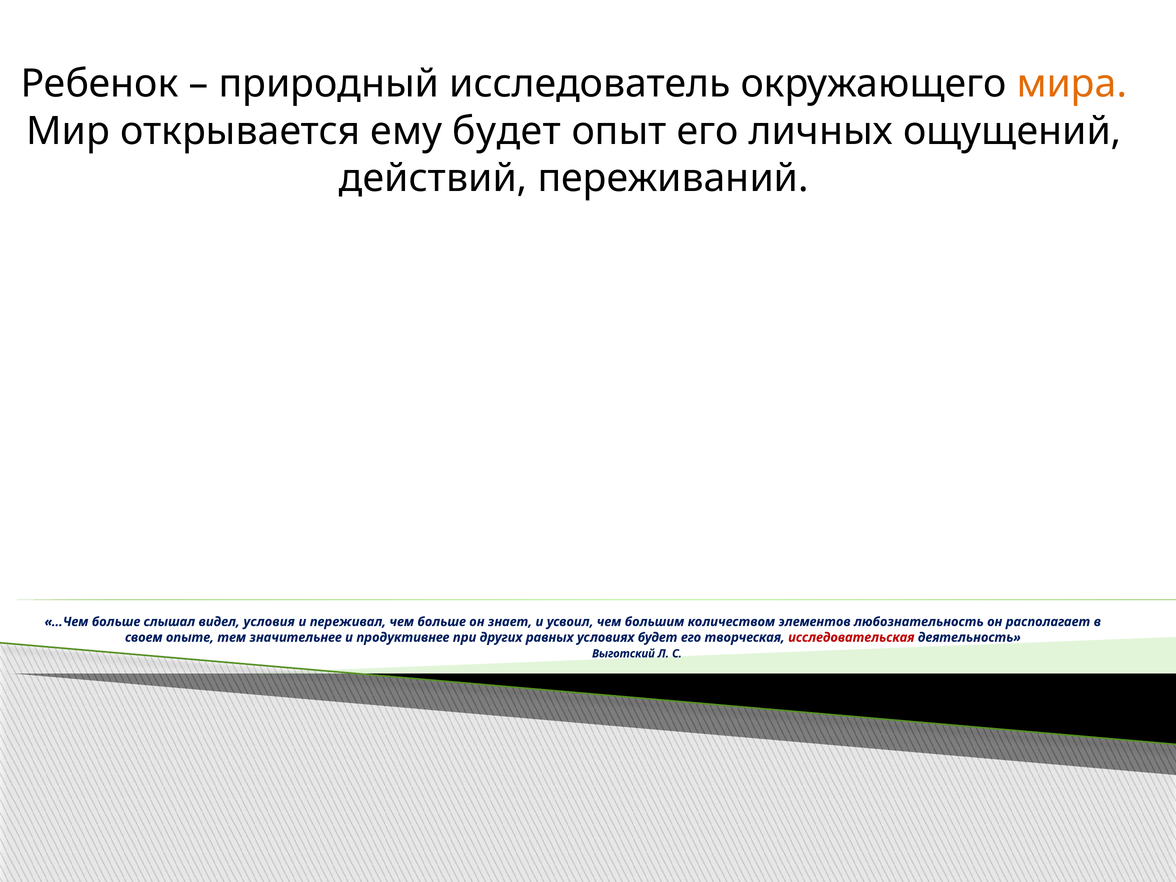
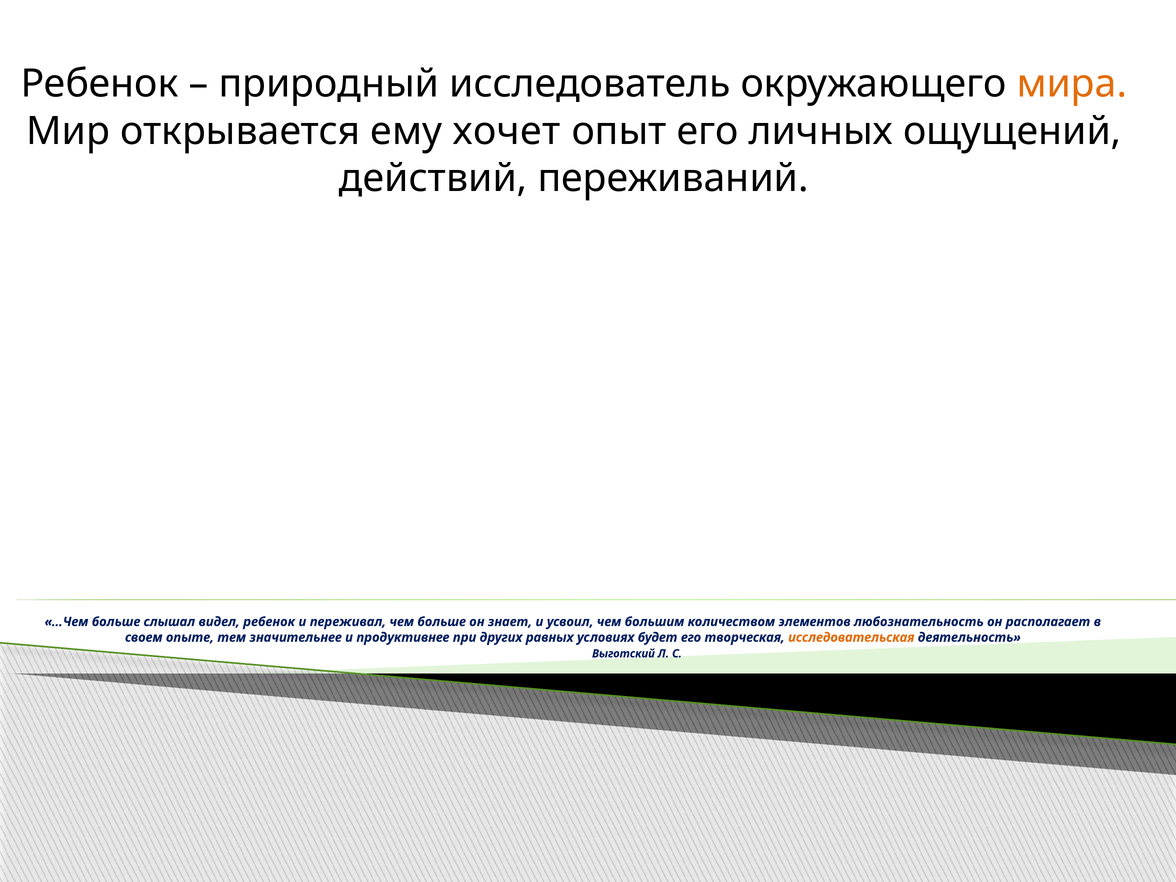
ему будет: будет -> хочет (507, 131)
видел условия: условия -> ребенок (269, 622)
исследовательская colour: red -> orange (851, 637)
